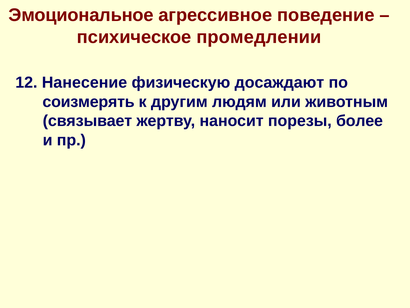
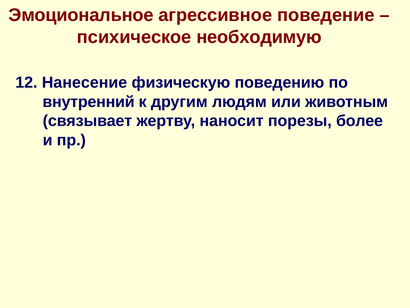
промедлении: промедлении -> необходимую (259, 37)
досаждают: досаждают -> поведению (279, 83)
соизмерять: соизмерять -> внутренний (89, 102)
